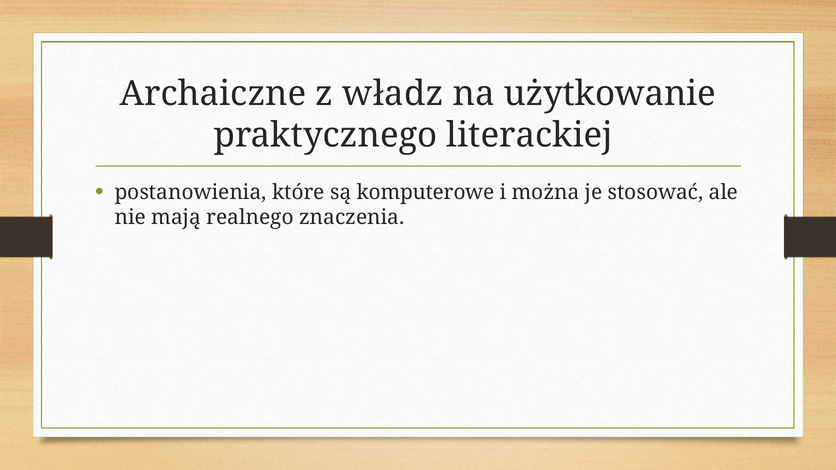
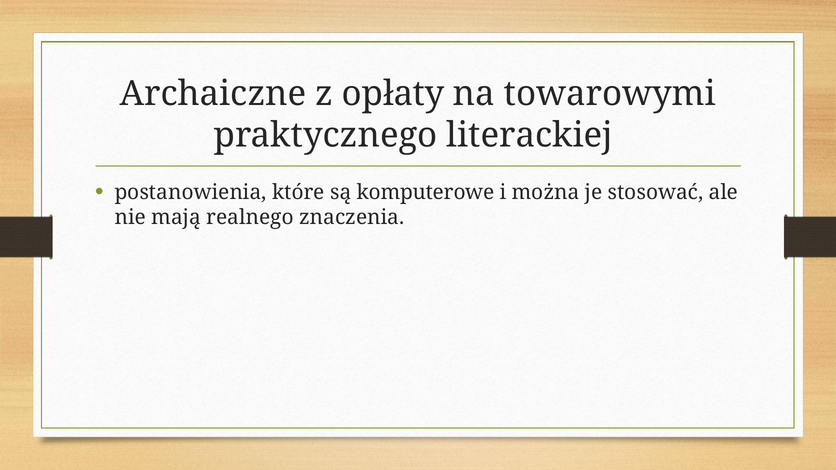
władz: władz -> opłaty (393, 94)
użytkowanie: użytkowanie -> towarowymi (610, 94)
